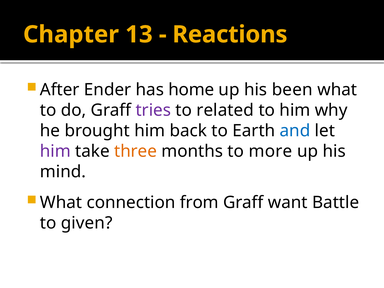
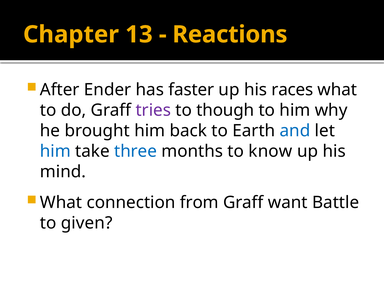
home: home -> faster (191, 90)
been: been -> races (292, 90)
related: related -> though (225, 110)
him colour: purple -> blue (55, 151)
three colour: orange -> blue (136, 151)
more: more -> know (270, 151)
